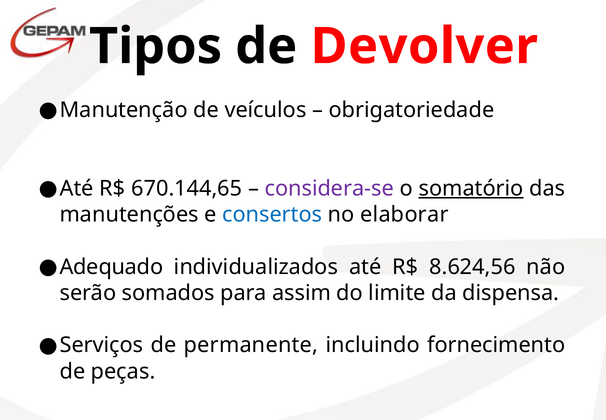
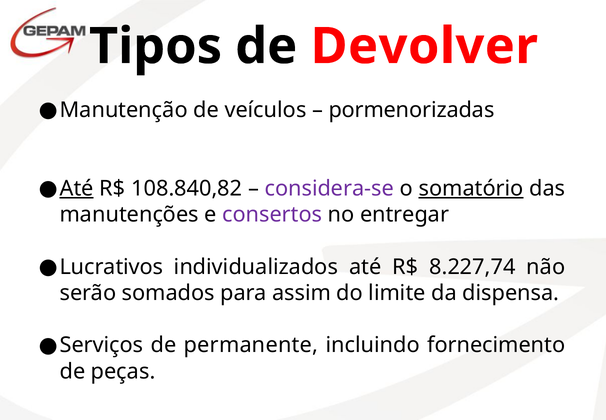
obrigatoriedade: obrigatoriedade -> pormenorizadas (412, 110)
Até underline: none -> present (77, 188)
670.144,65: 670.144,65 -> 108.840,82 (187, 188)
consertos colour: blue -> purple (272, 214)
elaborar: elaborar -> entregar (405, 214)
Adequado: Adequado -> Lucrativos (111, 267)
8.624,56: 8.624,56 -> 8.227,74 (472, 267)
